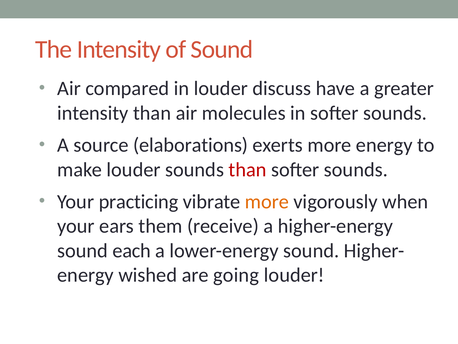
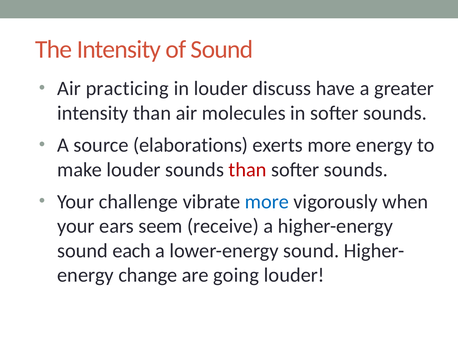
compared: compared -> practicing (127, 88)
practicing: practicing -> challenge (138, 201)
more colour: orange -> blue (267, 201)
them: them -> seem (161, 226)
wished: wished -> change (148, 275)
